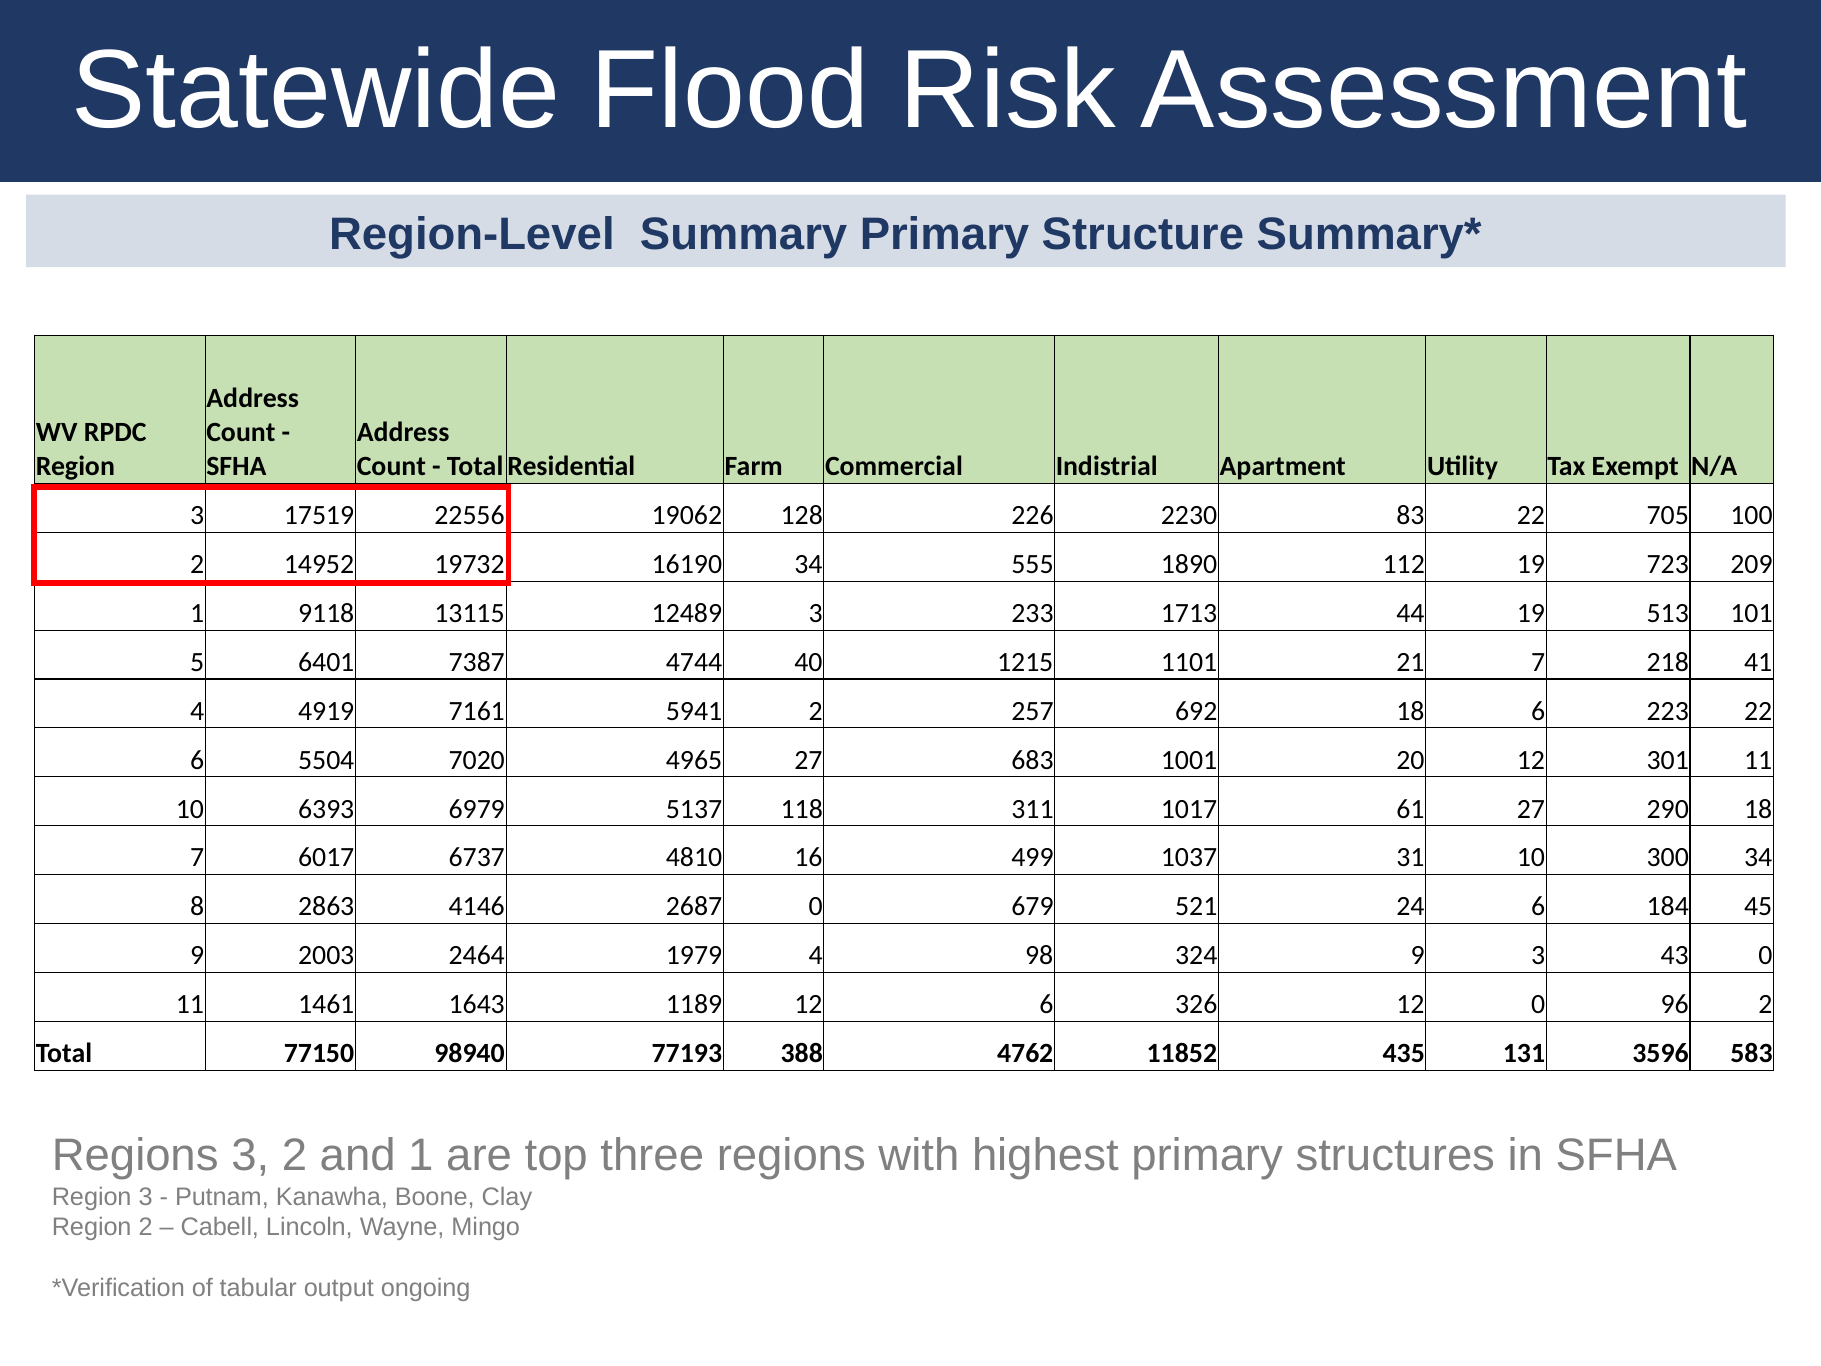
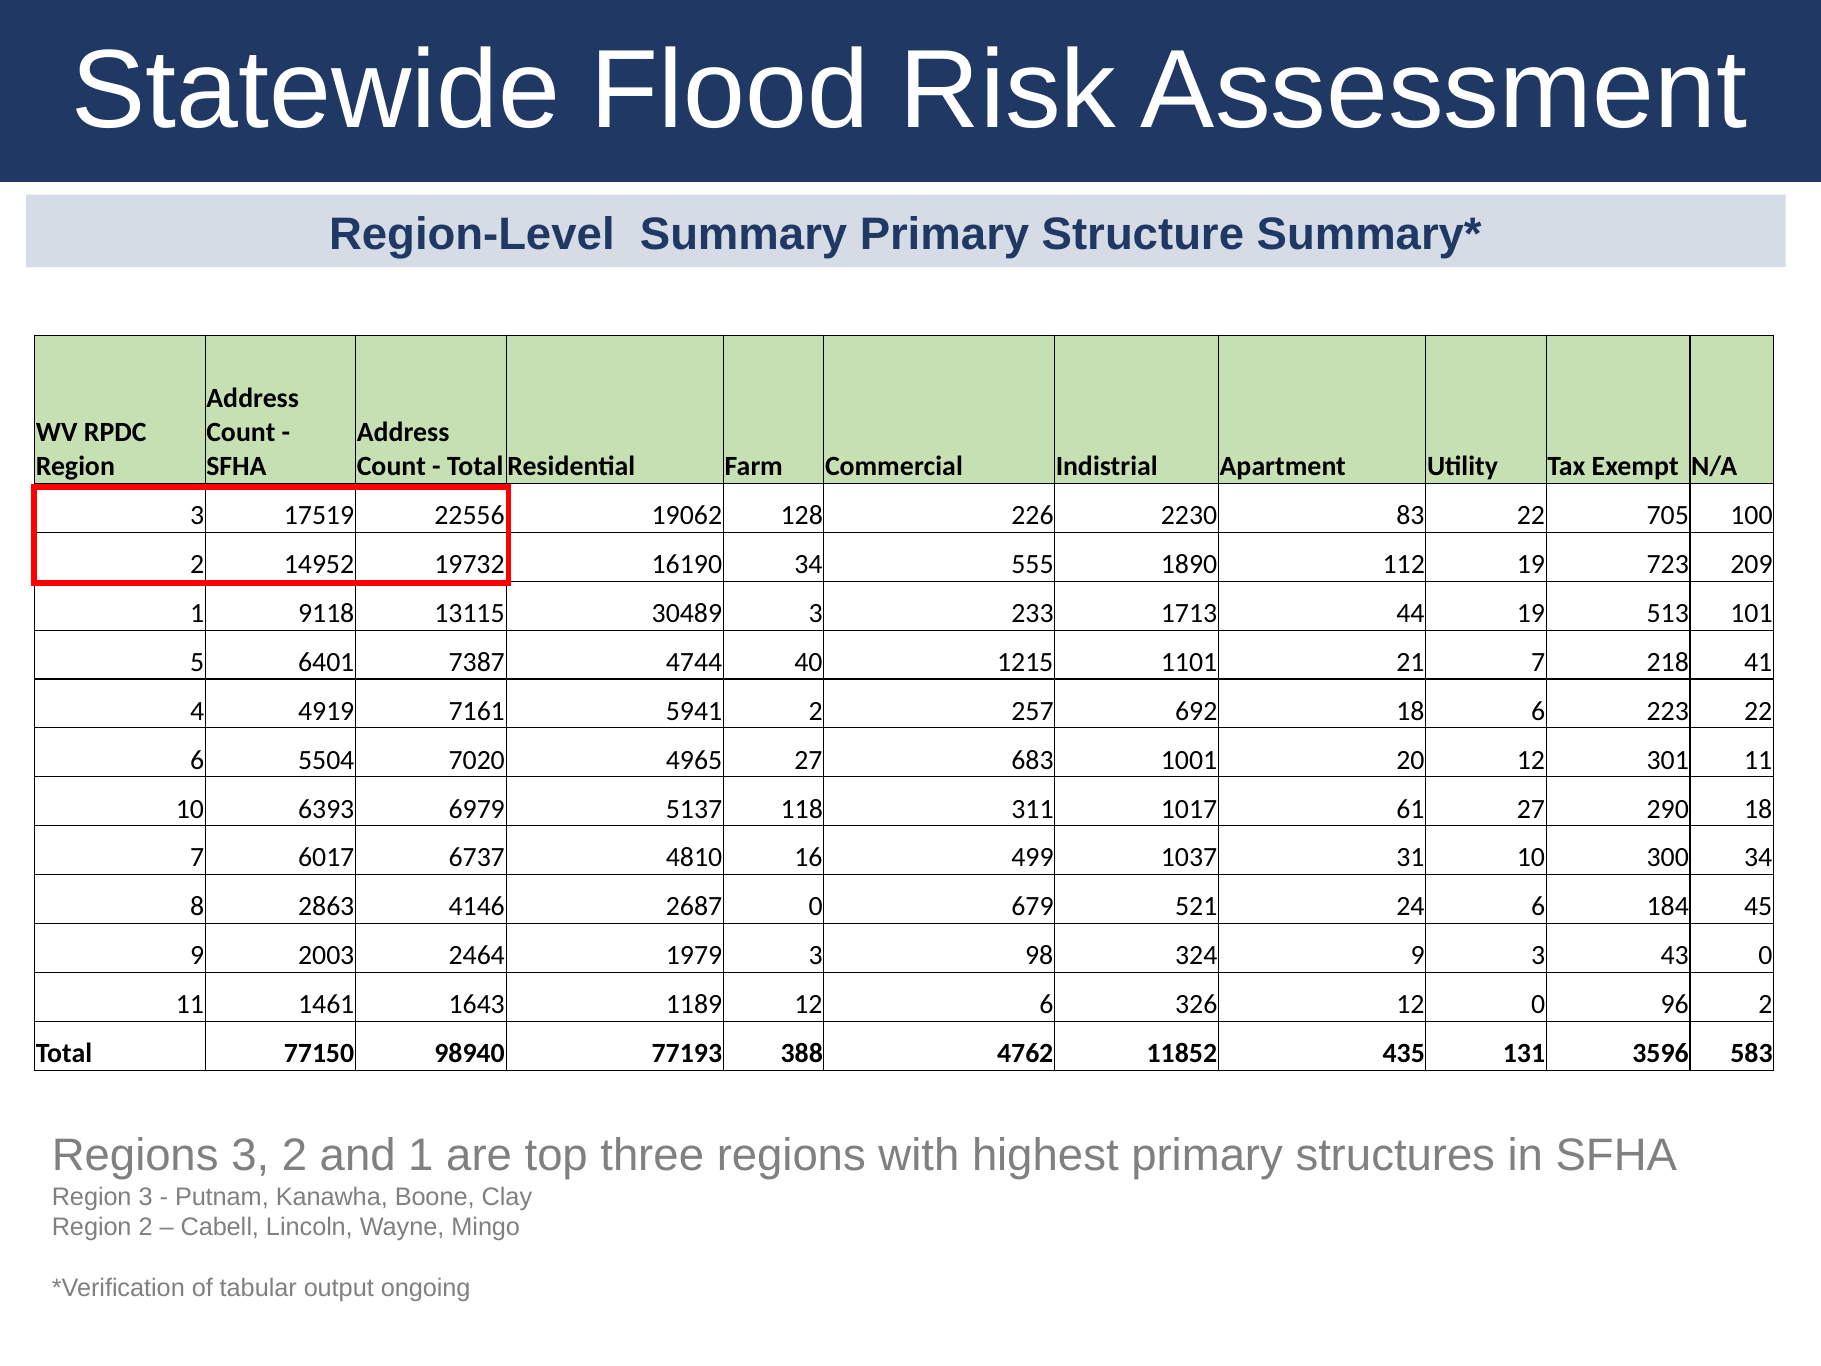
12489: 12489 -> 30489 (687, 613)
1979 4: 4 -> 3 (816, 955)
